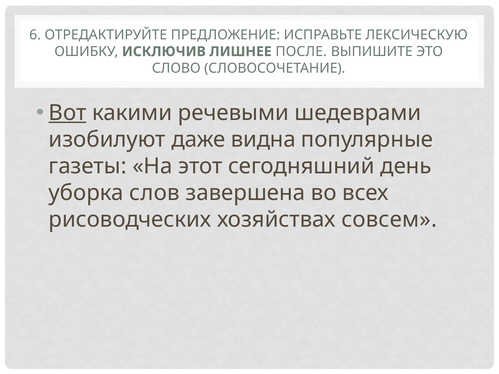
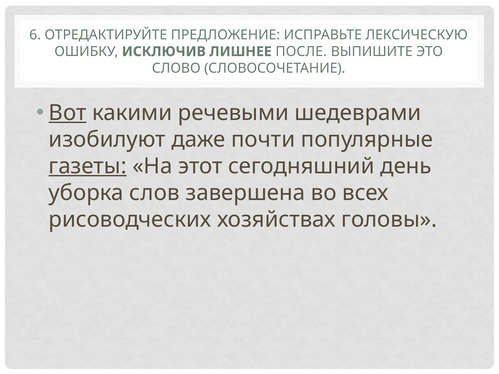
видна: видна -> почти (263, 140)
газеты underline: none -> present (88, 166)
совсем: совсем -> головы (389, 220)
